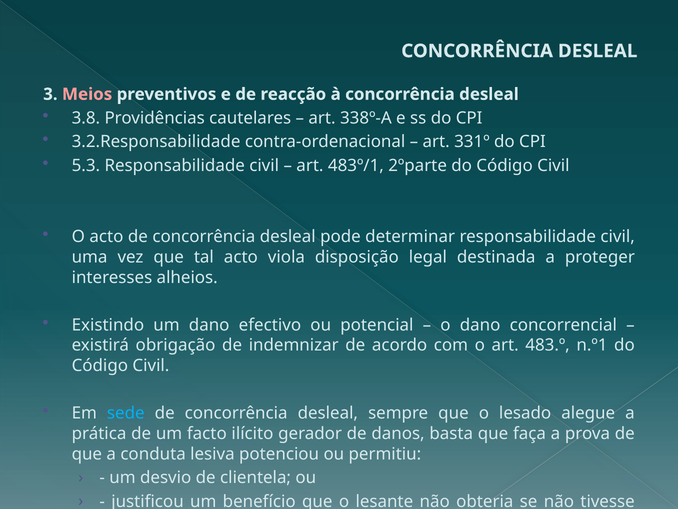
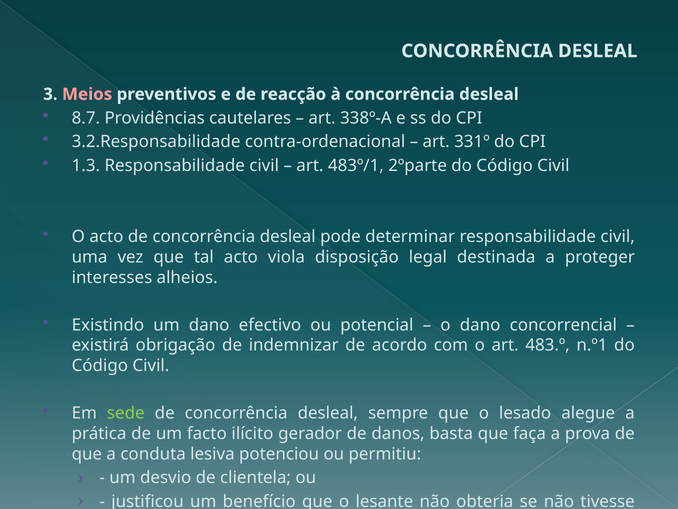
3.8: 3.8 -> 8.7 (86, 118)
5.3: 5.3 -> 1.3 (86, 165)
sede colour: light blue -> light green (126, 413)
